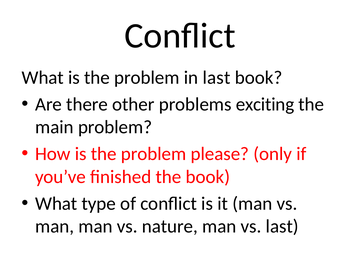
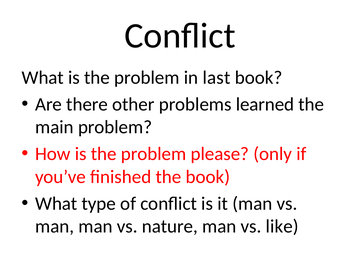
exciting: exciting -> learned (265, 104)
vs last: last -> like (282, 226)
